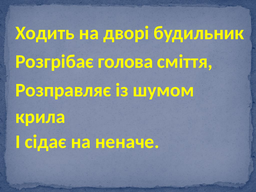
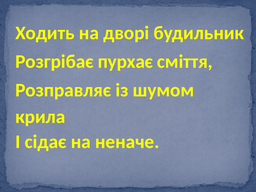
голова: голова -> пурхає (125, 62)
